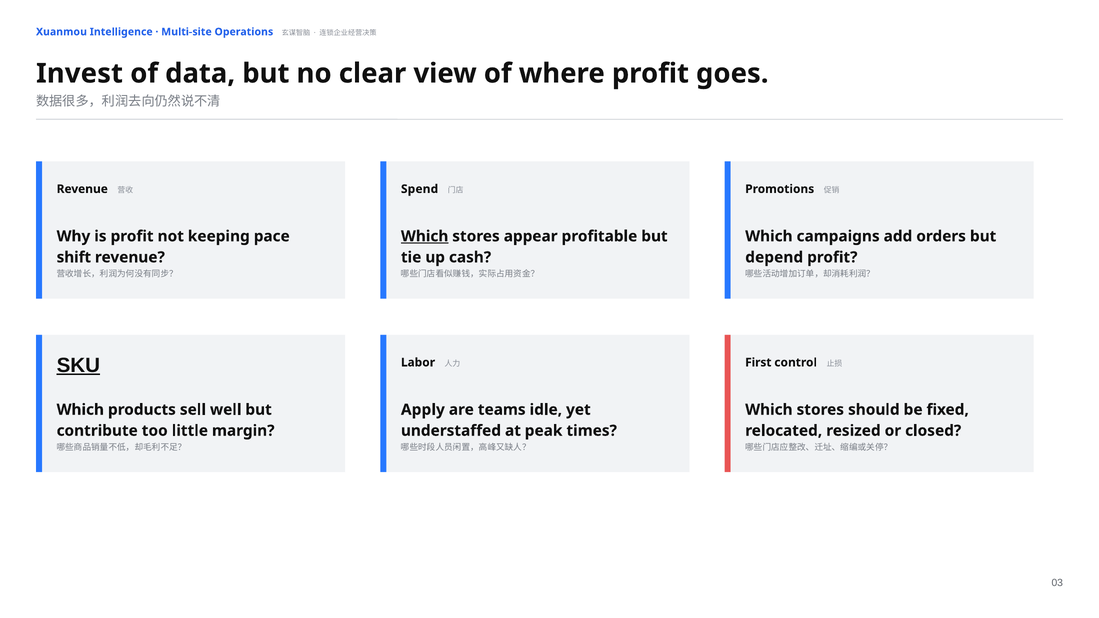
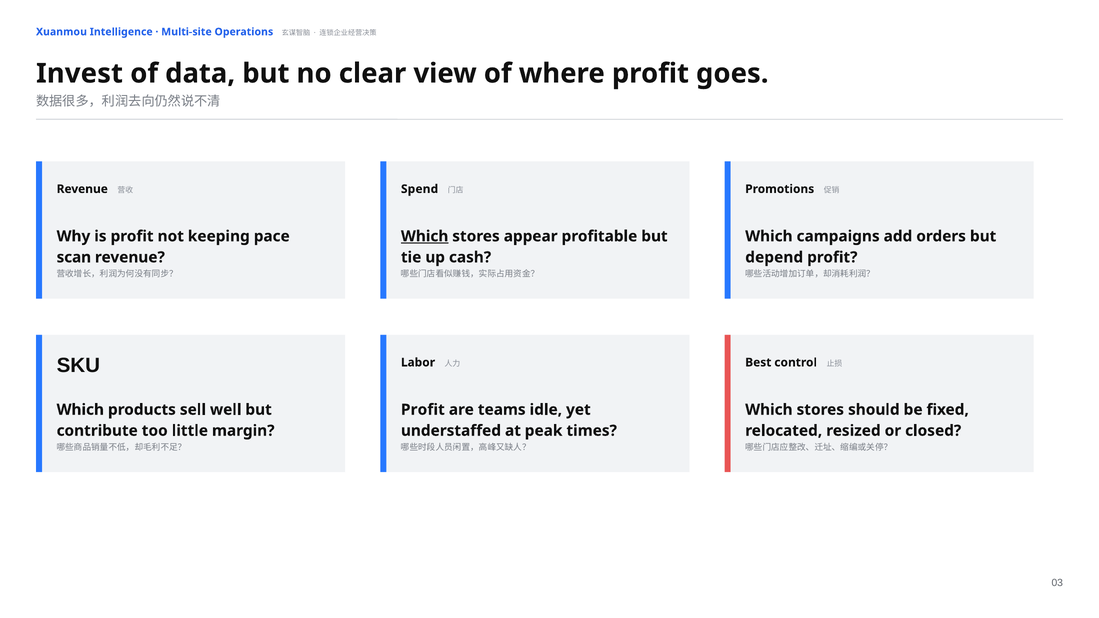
shift: shift -> scan (74, 257)
SKU underline: present -> none (78, 366)
First: First -> Best (758, 363)
Apply: Apply -> Profit (423, 410)
